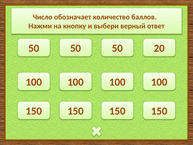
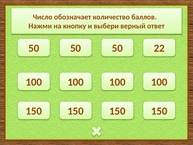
20: 20 -> 22 (159, 48)
